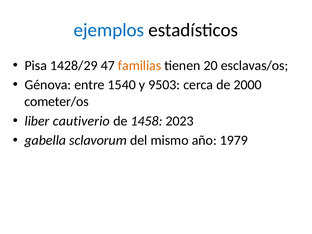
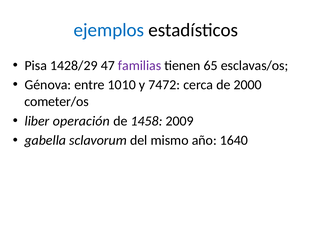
familias colour: orange -> purple (140, 65)
20: 20 -> 65 (211, 65)
1540: 1540 -> 1010 (122, 85)
9503: 9503 -> 7472 (164, 85)
cautiverio: cautiverio -> operación (81, 121)
2023: 2023 -> 2009 (180, 121)
1979: 1979 -> 1640 (234, 140)
